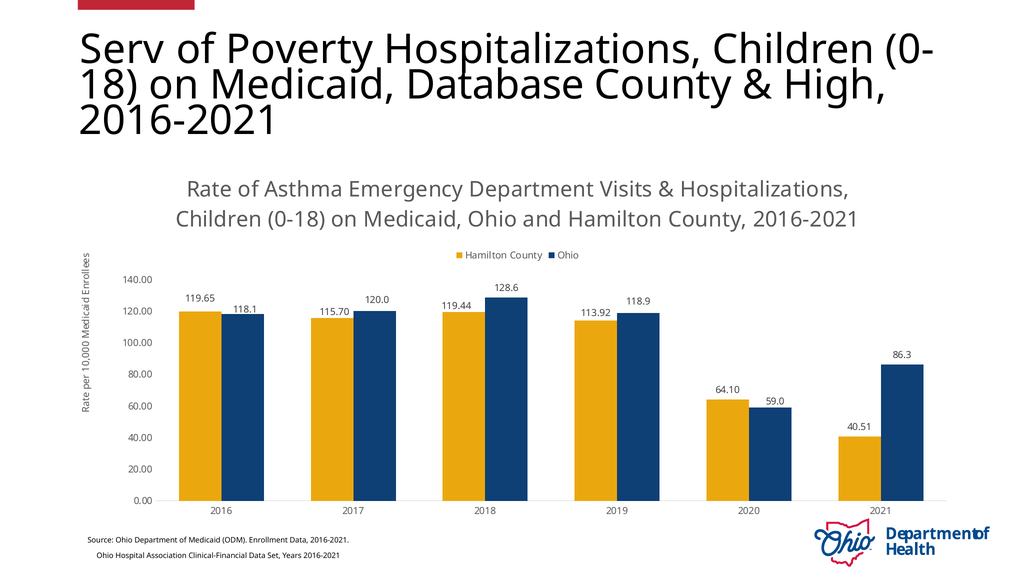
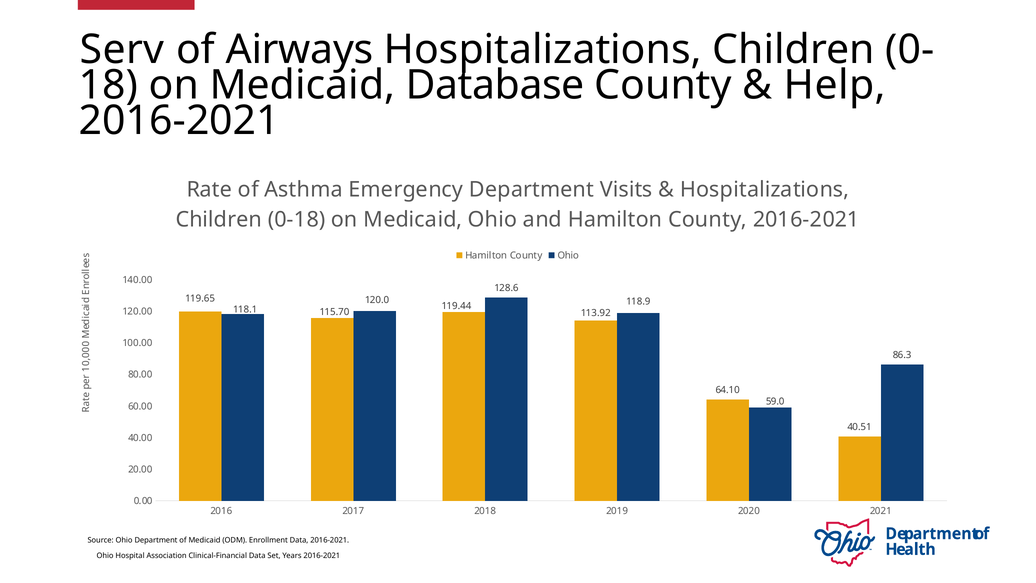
Poverty: Poverty -> Airways (300, 50)
High: High -> Help (835, 85)
